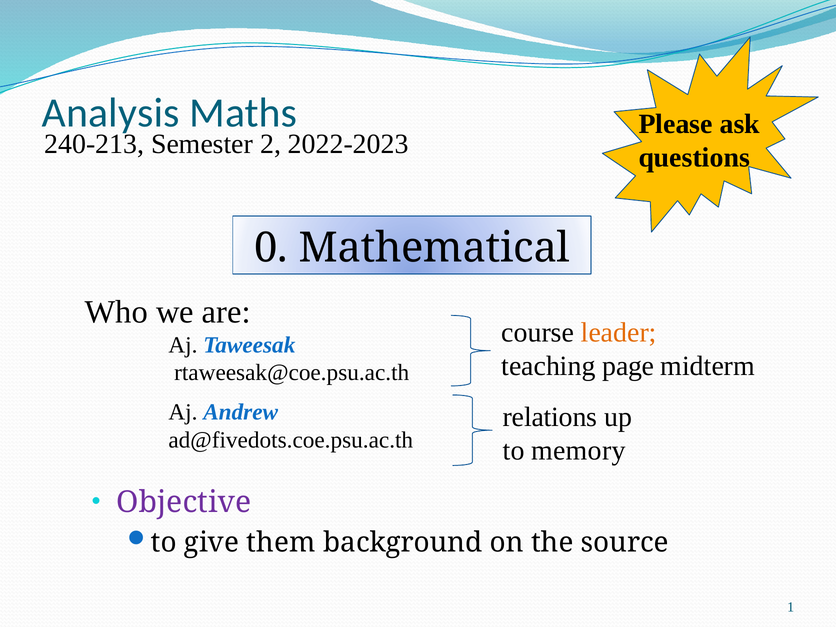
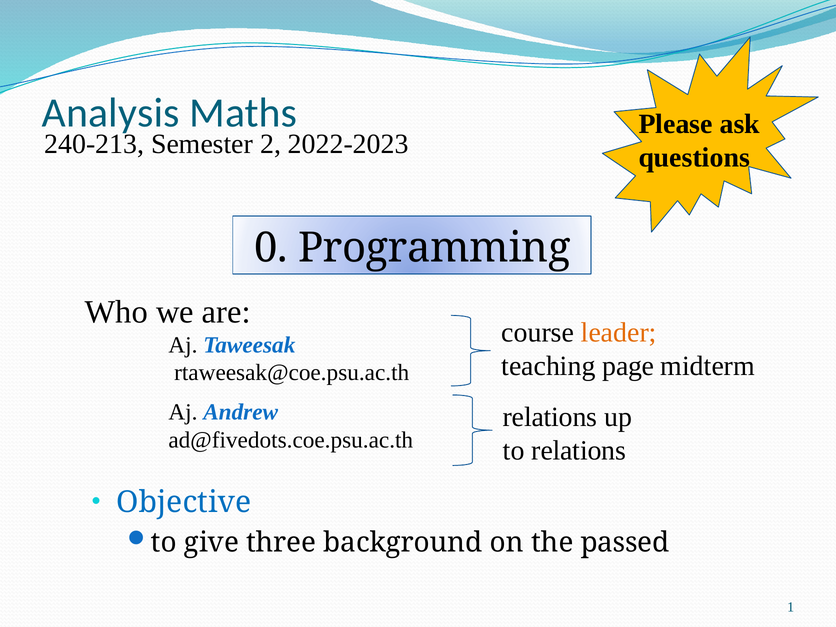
Mathematical: Mathematical -> Programming (434, 248)
to memory: memory -> relations (579, 451)
Objective colour: purple -> blue (184, 502)
them: them -> three (281, 543)
source: source -> passed (625, 543)
